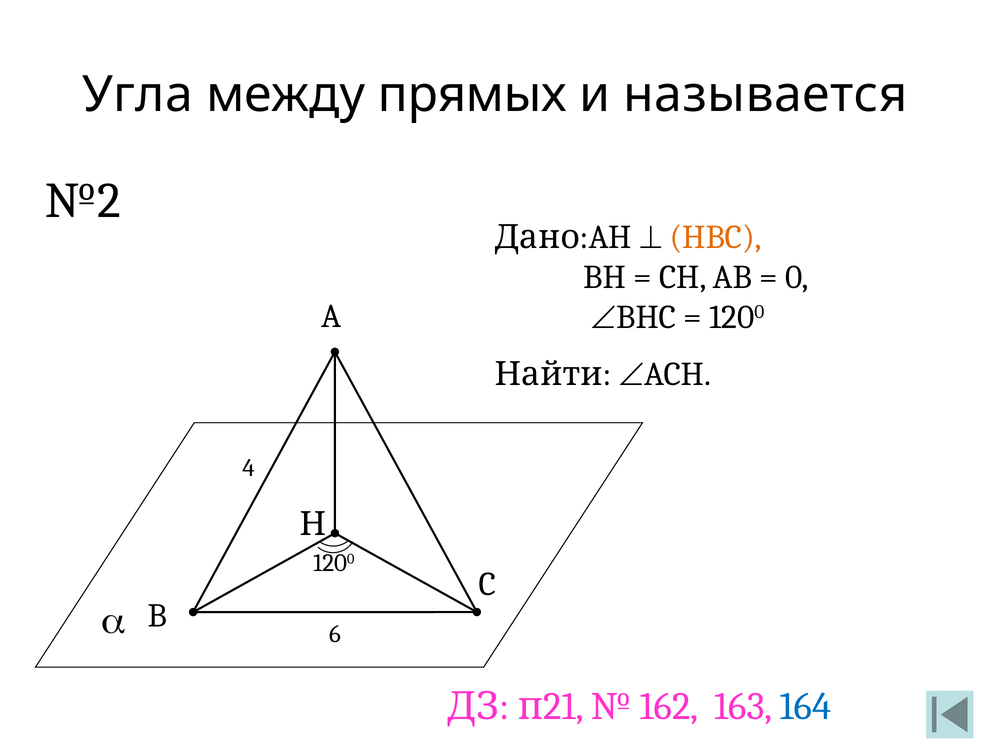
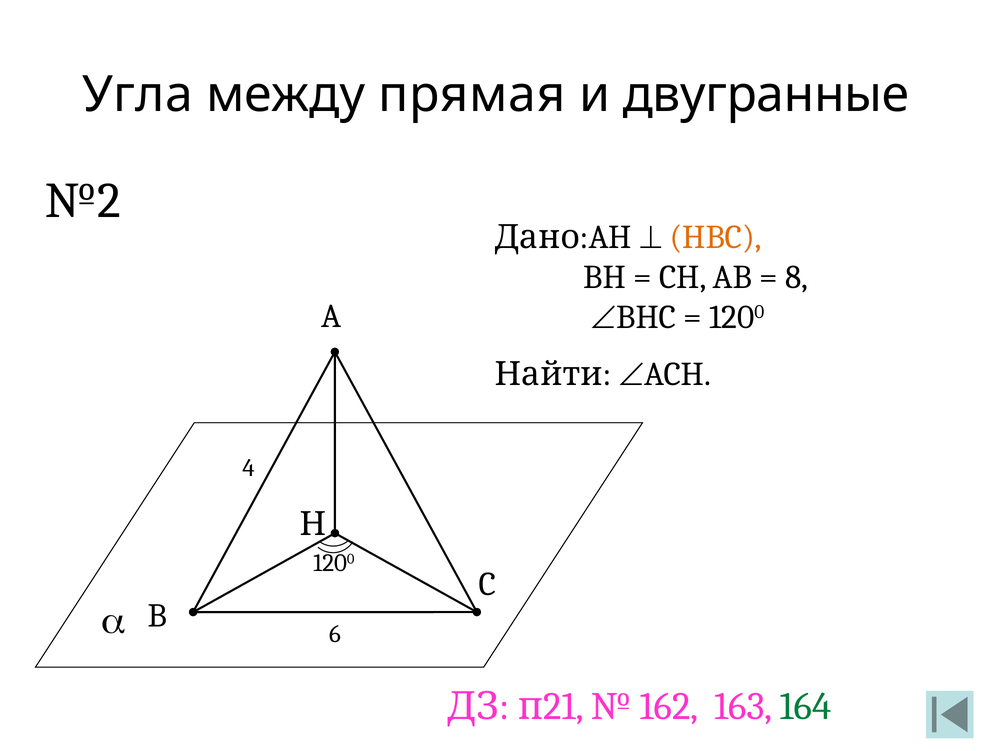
прямых: прямых -> прямая (472, 95)
называется: называется -> двугранные (766, 95)
0: 0 -> 8 (797, 277)
164 colour: blue -> green (806, 706)
